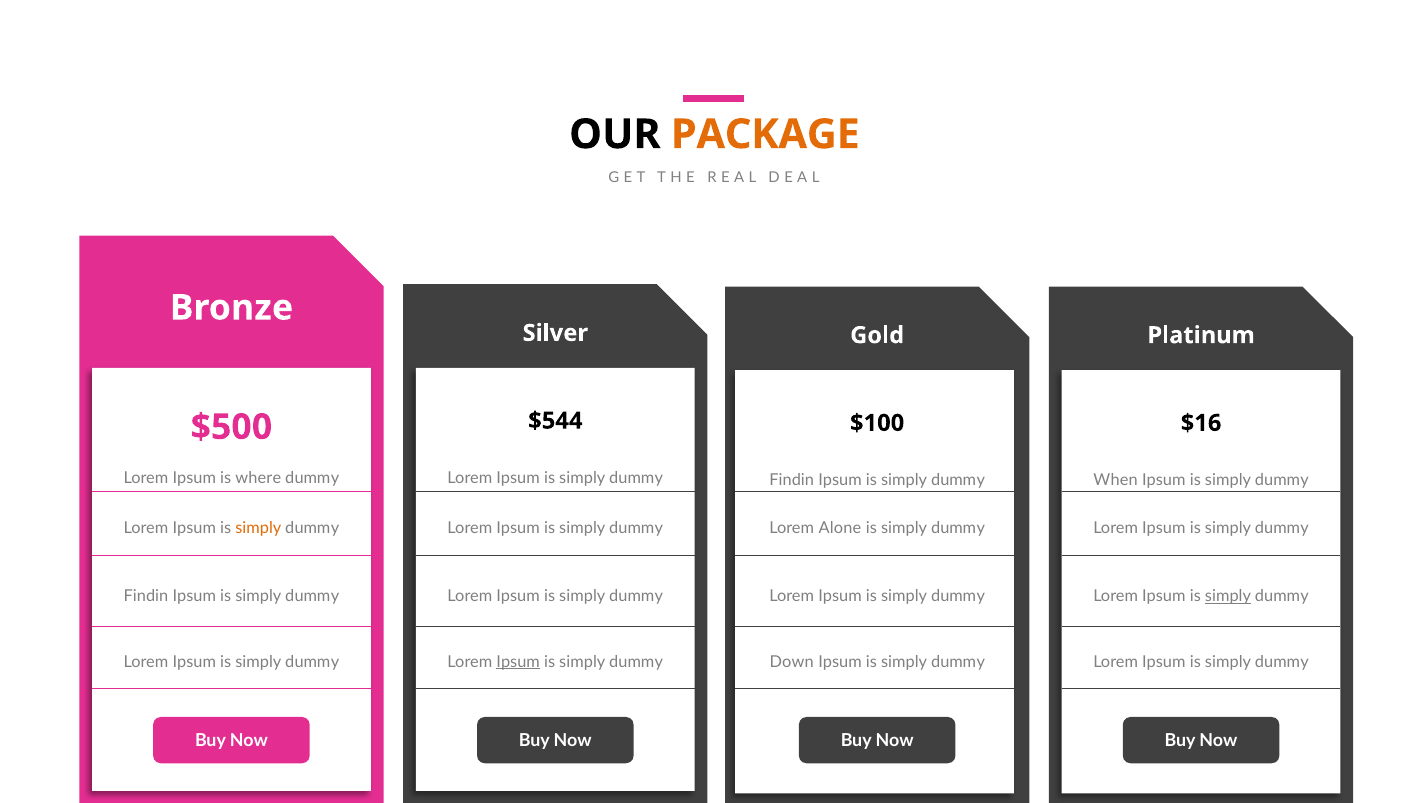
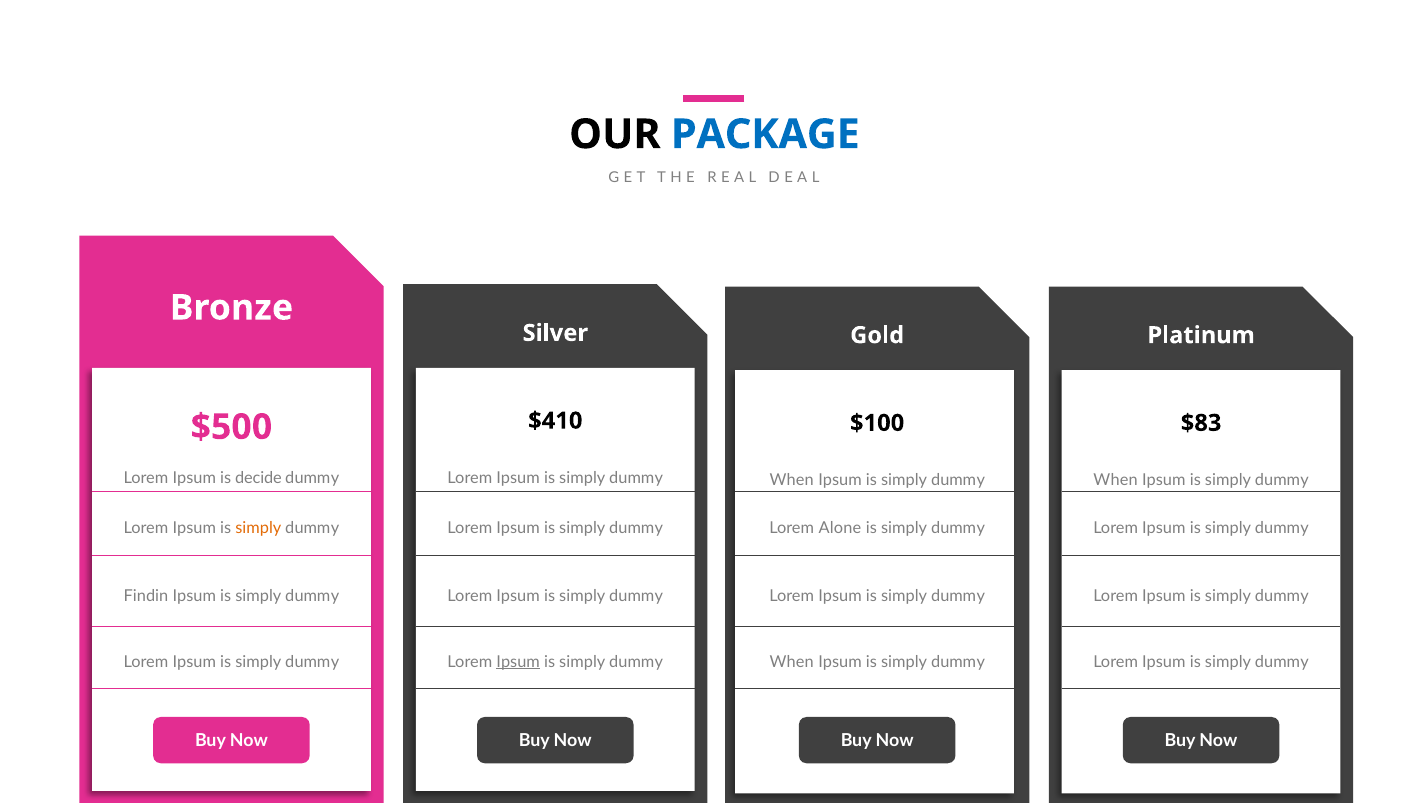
PACKAGE colour: orange -> blue (765, 135)
$544: $544 -> $410 (555, 421)
$16: $16 -> $83 (1201, 423)
where: where -> decide (258, 478)
Findin: Findin -> When (792, 480)
simply underline: present -> none (1228, 597)
Down: Down -> When (792, 662)
